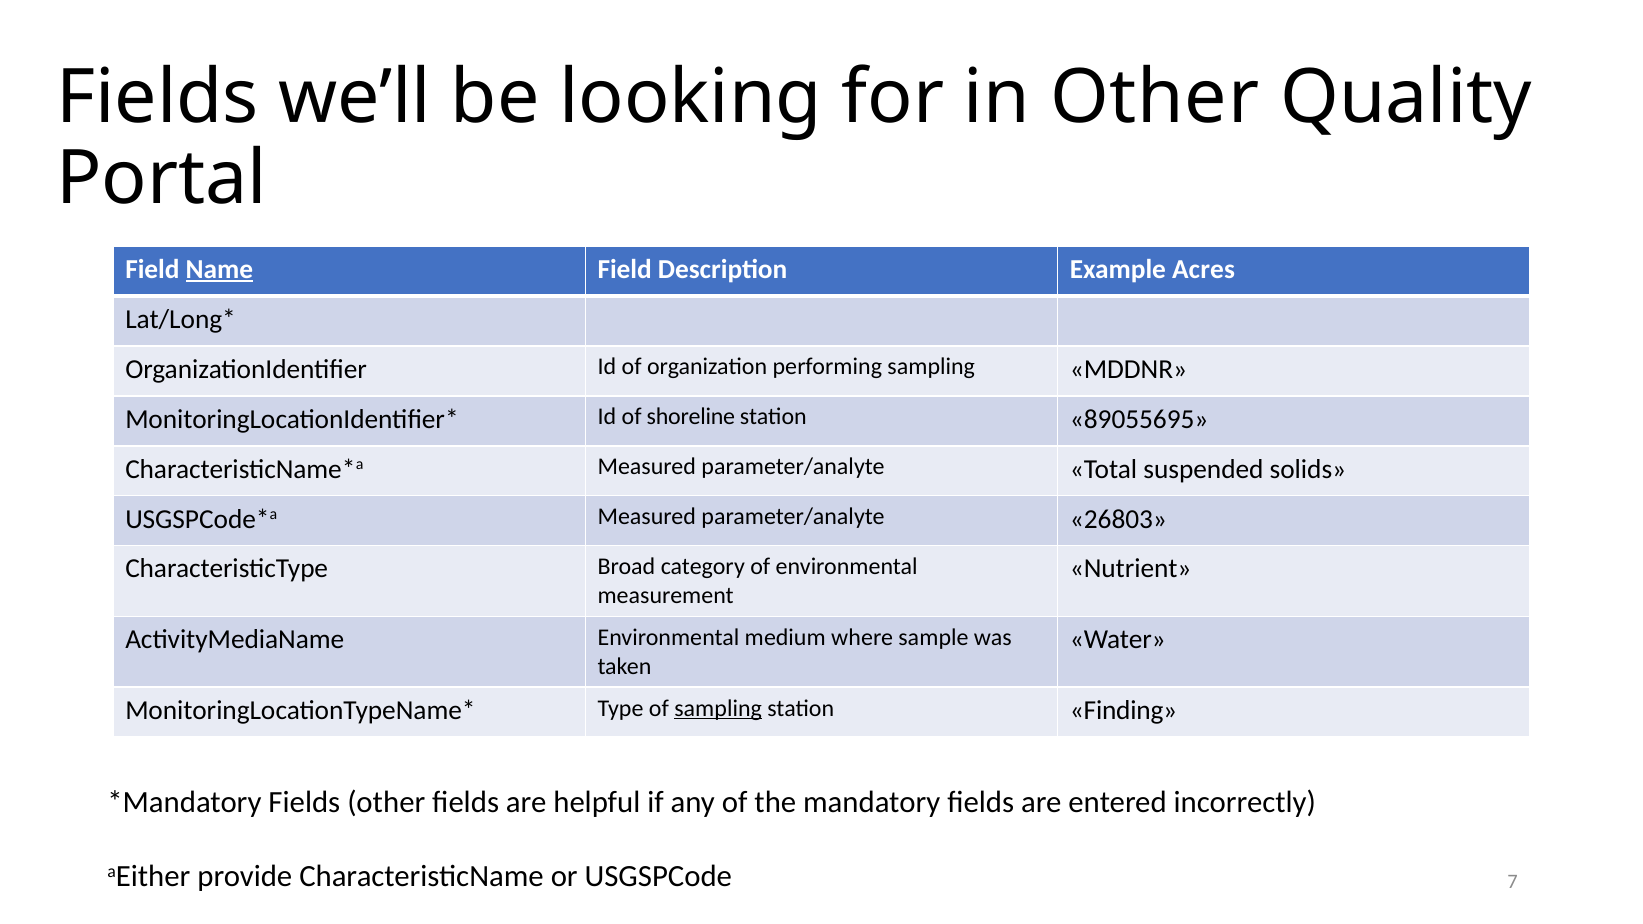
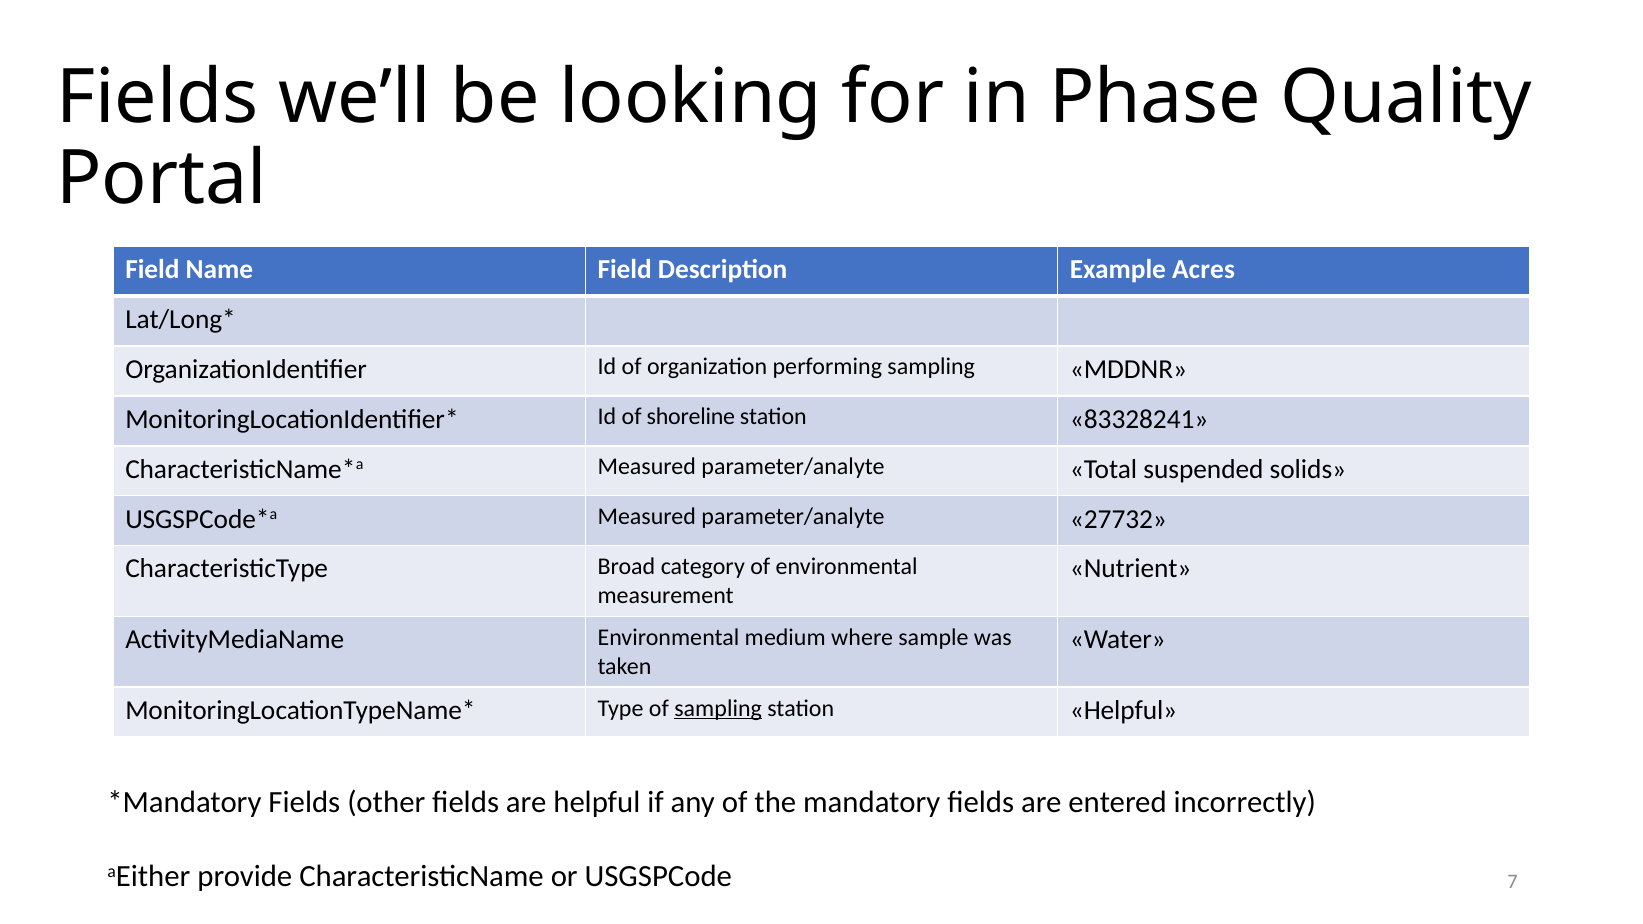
in Other: Other -> Phase (1155, 97)
Name underline: present -> none (219, 269)
89055695: 89055695 -> 83328241 (1139, 419)
26803: 26803 -> 27732 (1118, 519)
station Finding: Finding -> Helpful (1124, 710)
